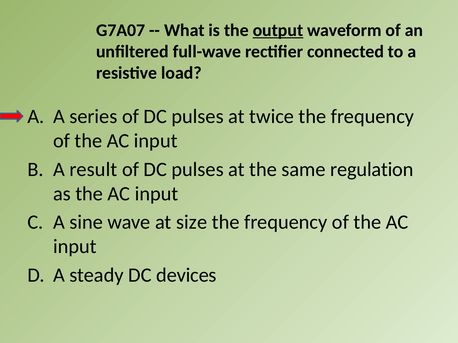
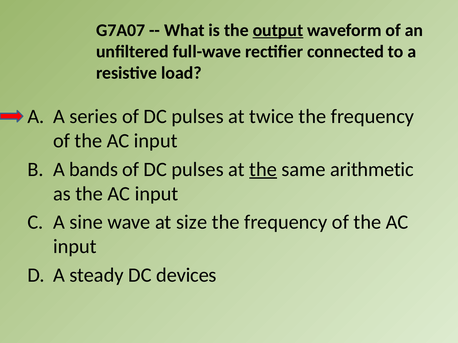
result: result -> bands (94, 170)
the underline: none -> present (263, 170)
regulation: regulation -> arithmetic (372, 170)
